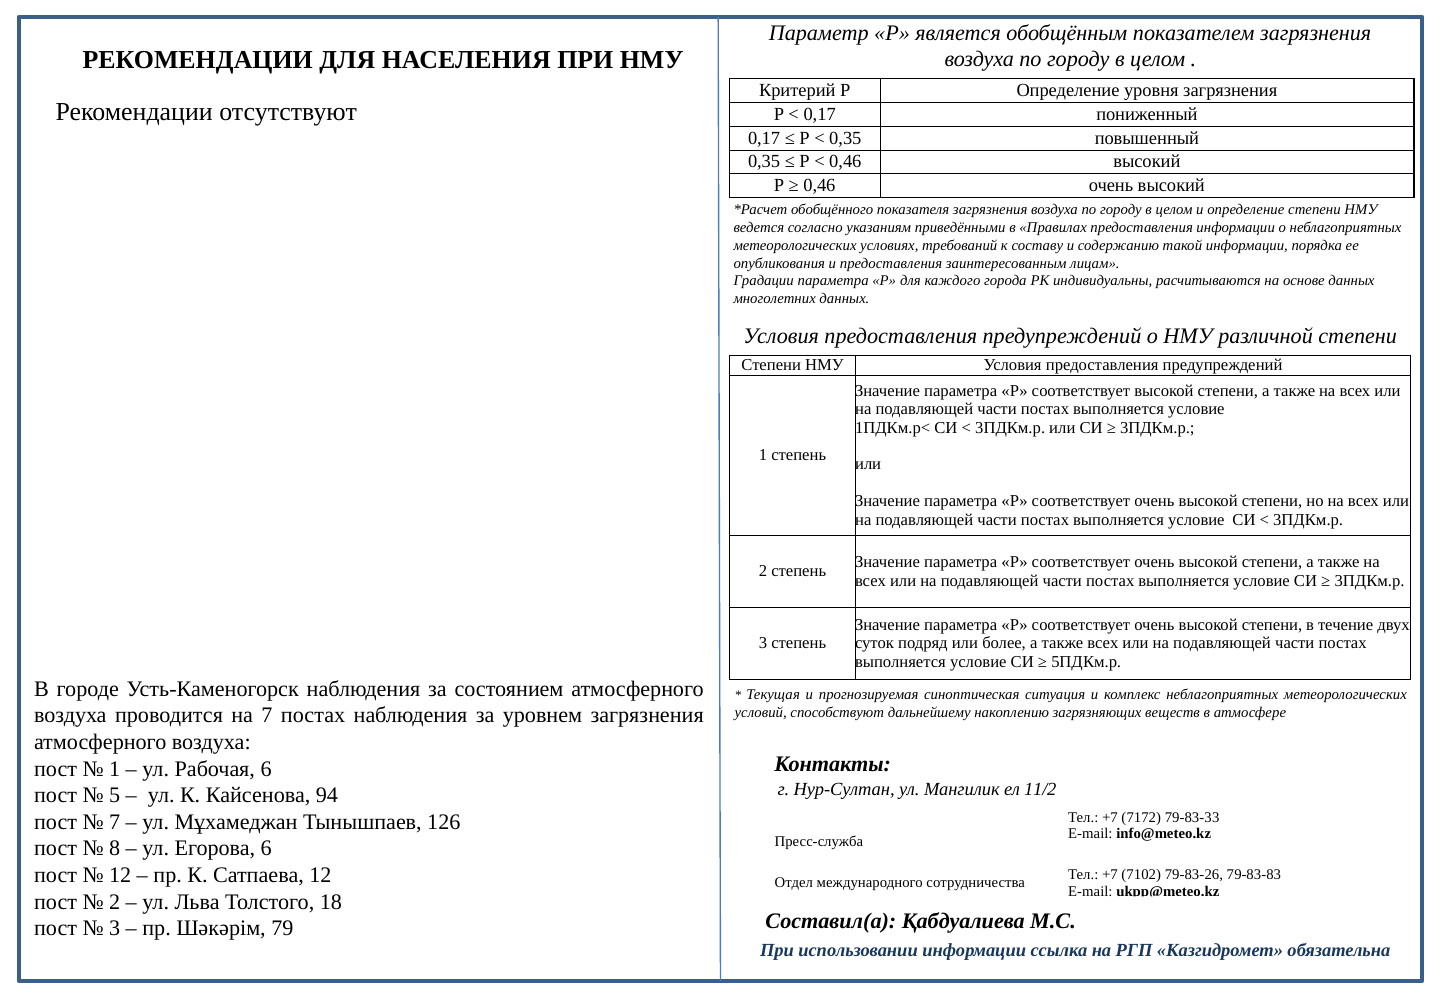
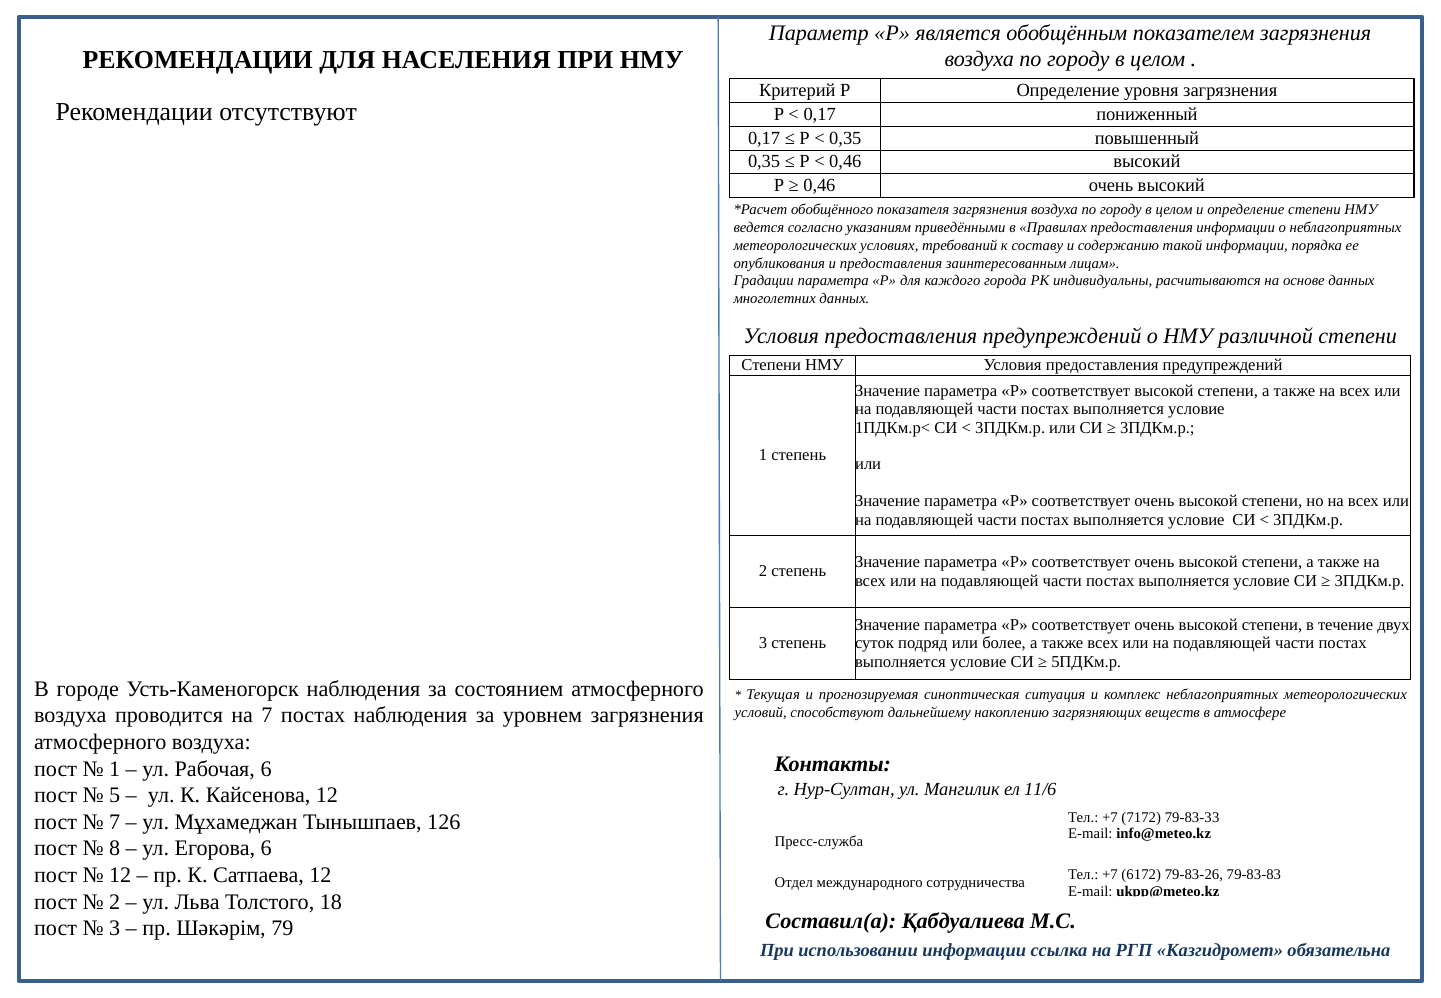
11/2: 11/2 -> 11/6 (1040, 789)
Кайсенова 94: 94 -> 12 (327, 795)
7102: 7102 -> 6172 (1141, 875)
